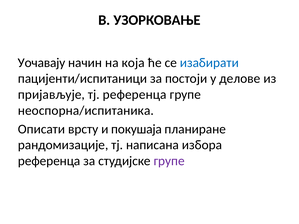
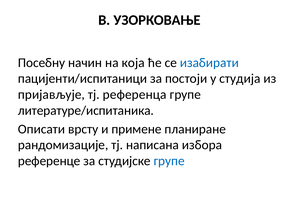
Уочавају: Уочавају -> Посебну (42, 63)
делове: делове -> студија (240, 79)
неоспорна/испитаника: неоспорна/испитаника -> литературе/испитаника (86, 111)
покушаја: покушаја -> примене (137, 129)
референца: референца -> референце (49, 161)
групе colour: purple -> blue (169, 161)
